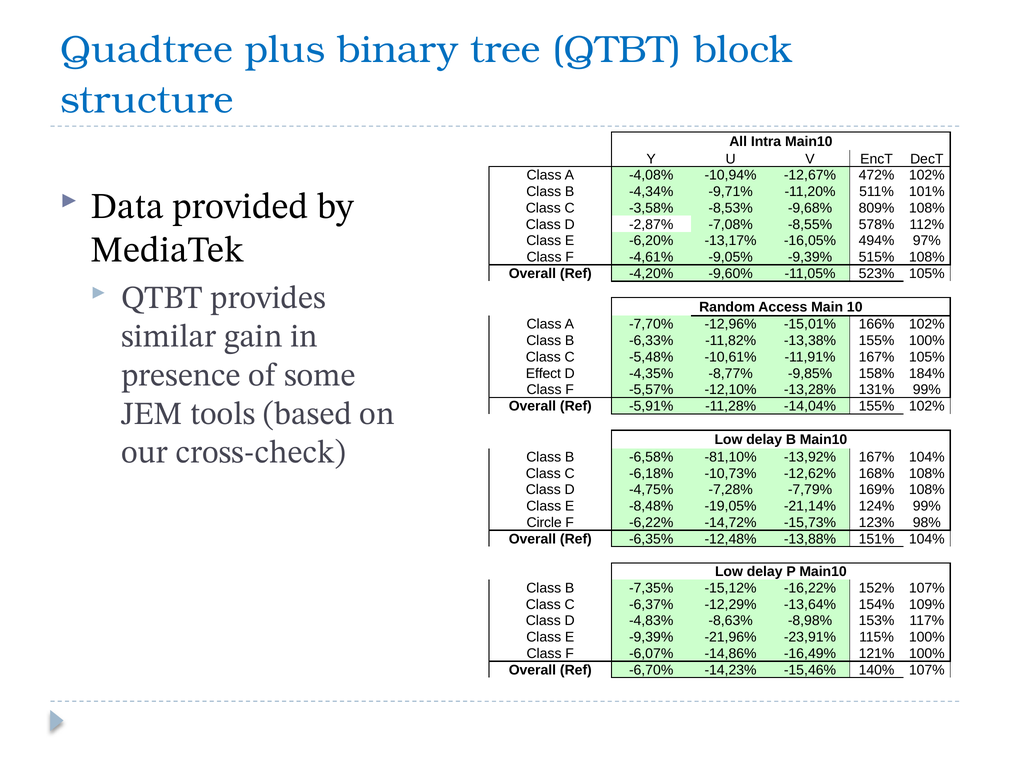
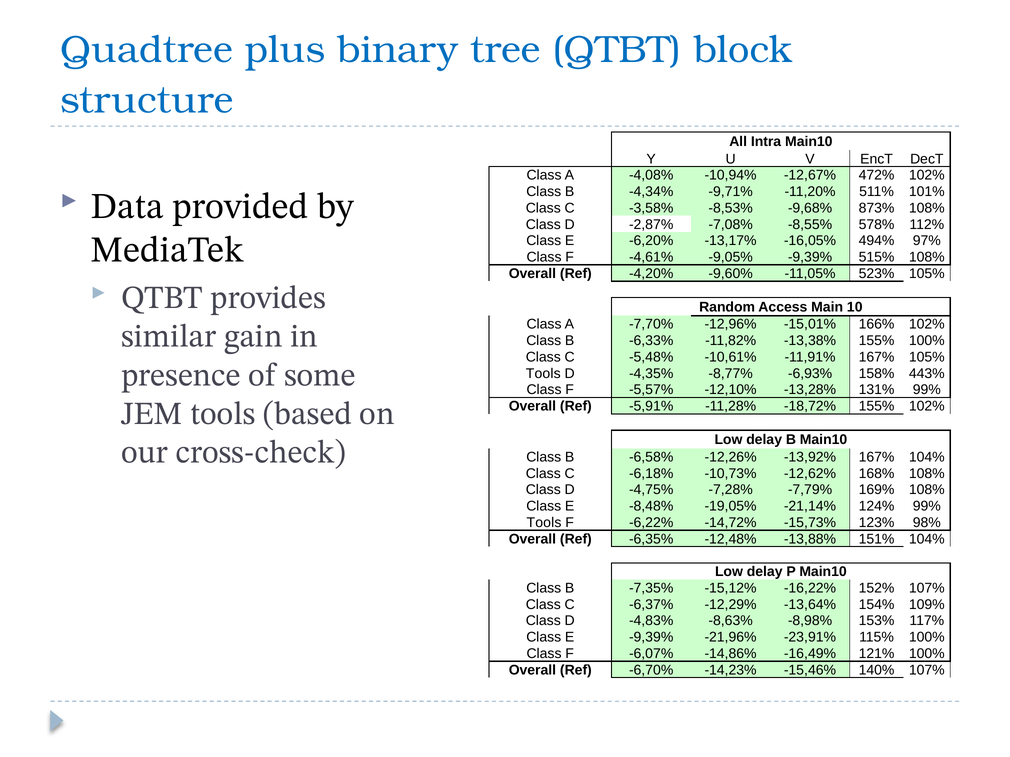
809%: 809% -> 873% (877, 208)
Effect: Effect -> Tools (543, 374)
-9,85%: -9,85% -> -6,93% (810, 374)
184%: 184% -> 443% (927, 374)
-14,04%: -14,04% -> -18,72% (810, 406)
-81,10%: -81,10% -> -12,26% (731, 457)
Circle: Circle -> Tools (544, 523)
